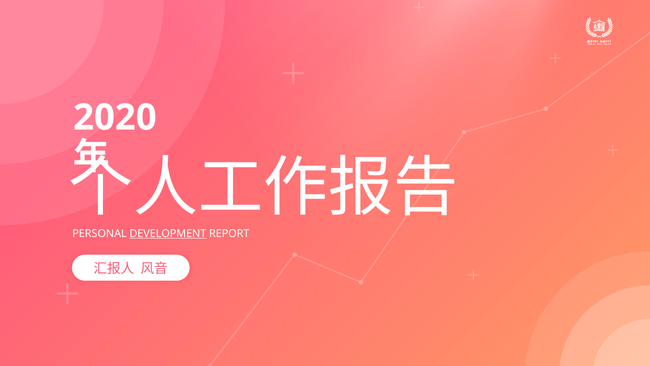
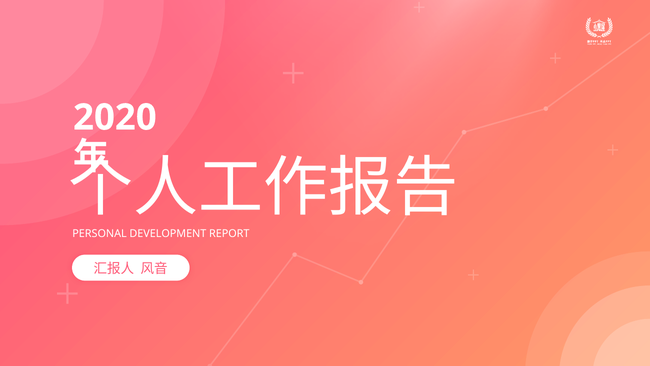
DEVELOPMENT underline: present -> none (168, 233)
